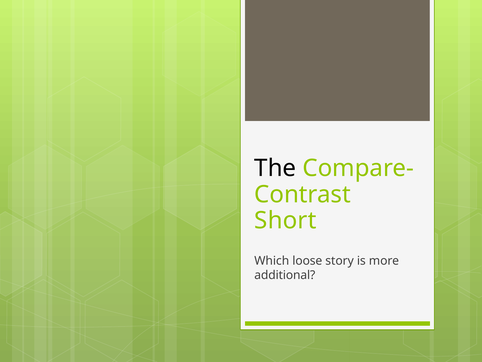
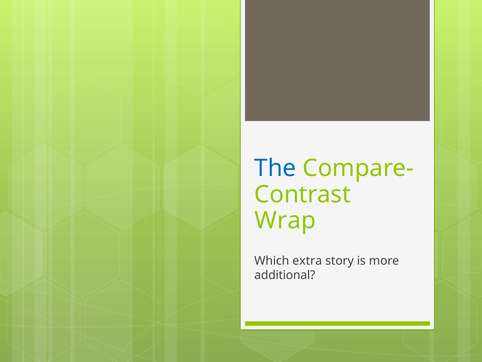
The colour: black -> blue (275, 168)
Short: Short -> Wrap (285, 220)
loose: loose -> extra (307, 260)
